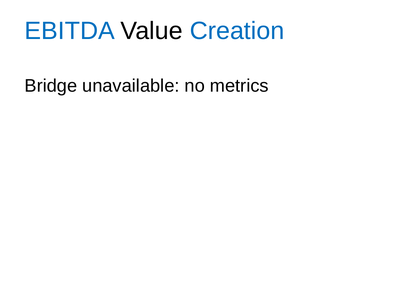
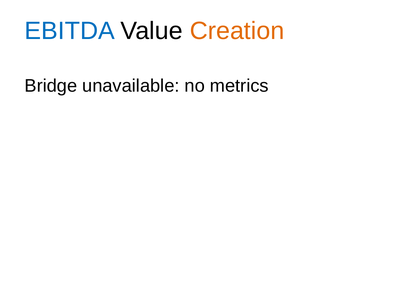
Creation colour: blue -> orange (237, 31)
